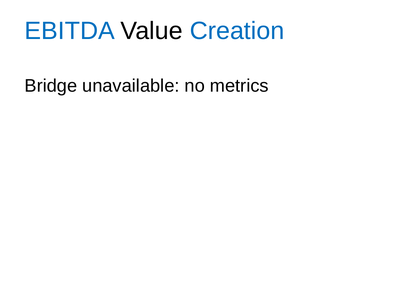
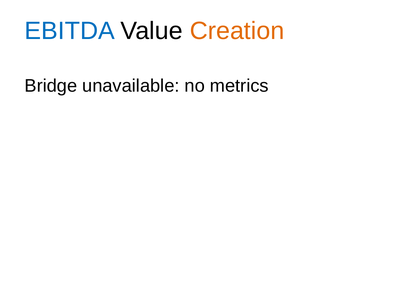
Creation colour: blue -> orange (237, 31)
